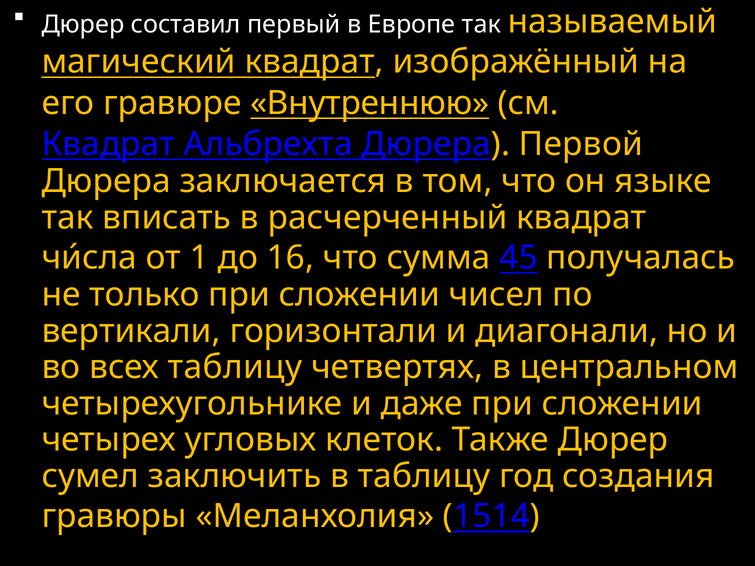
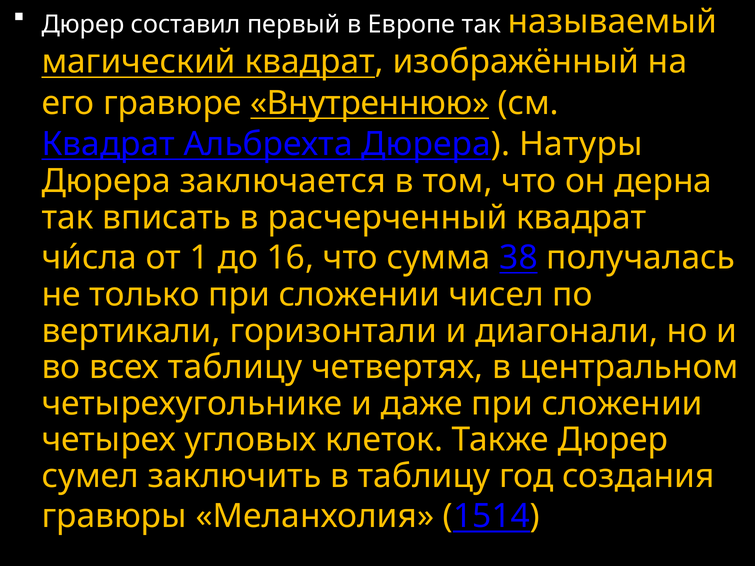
Первой: Первой -> Натуры (581, 144)
языке: языке -> дерна (663, 181)
45: 45 -> 38 (519, 258)
